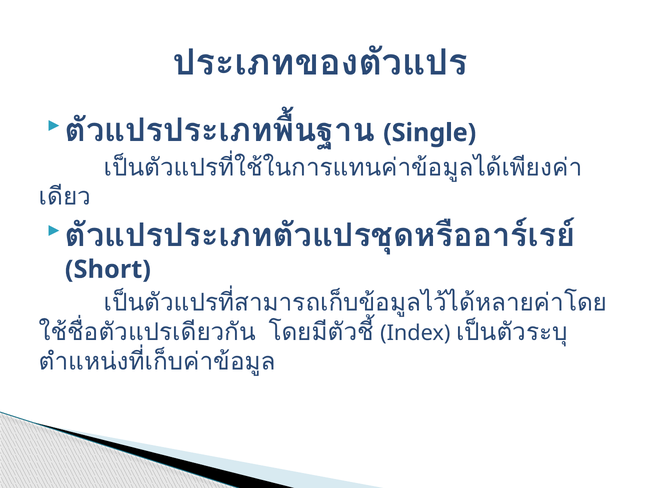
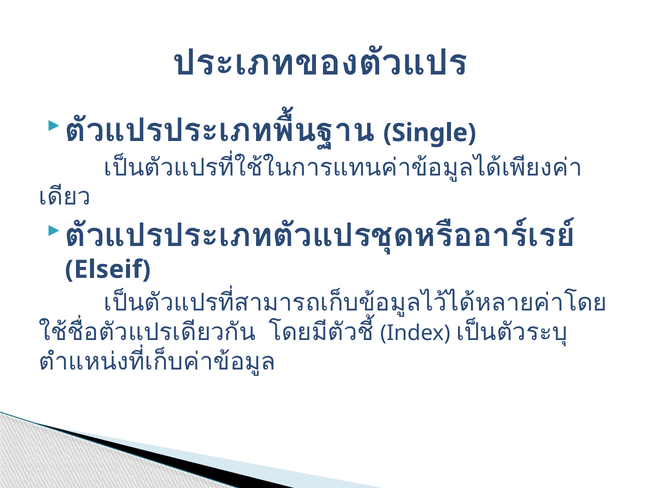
Short: Short -> Elseif (108, 269)
